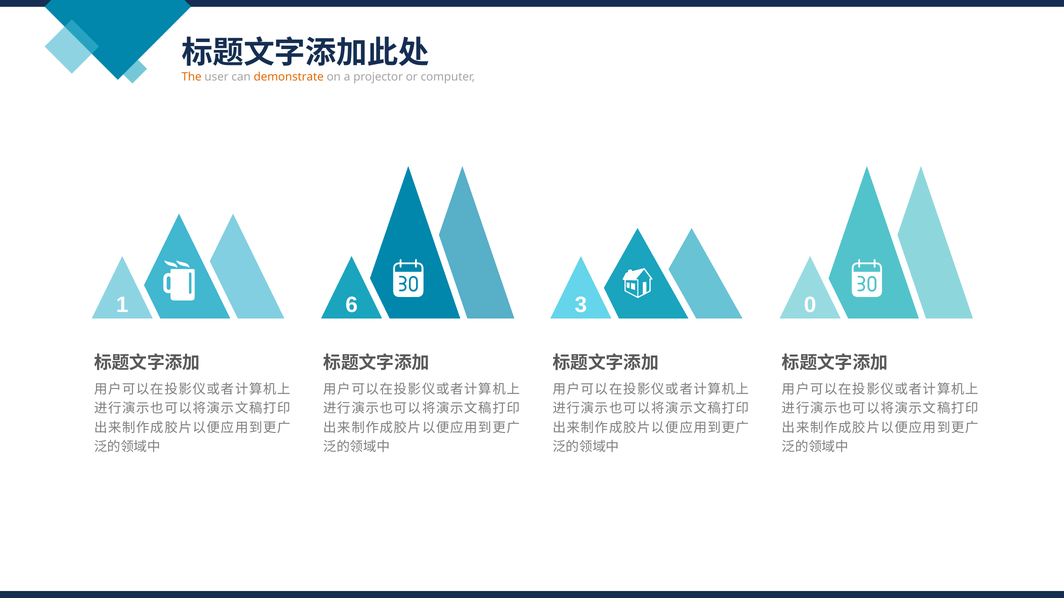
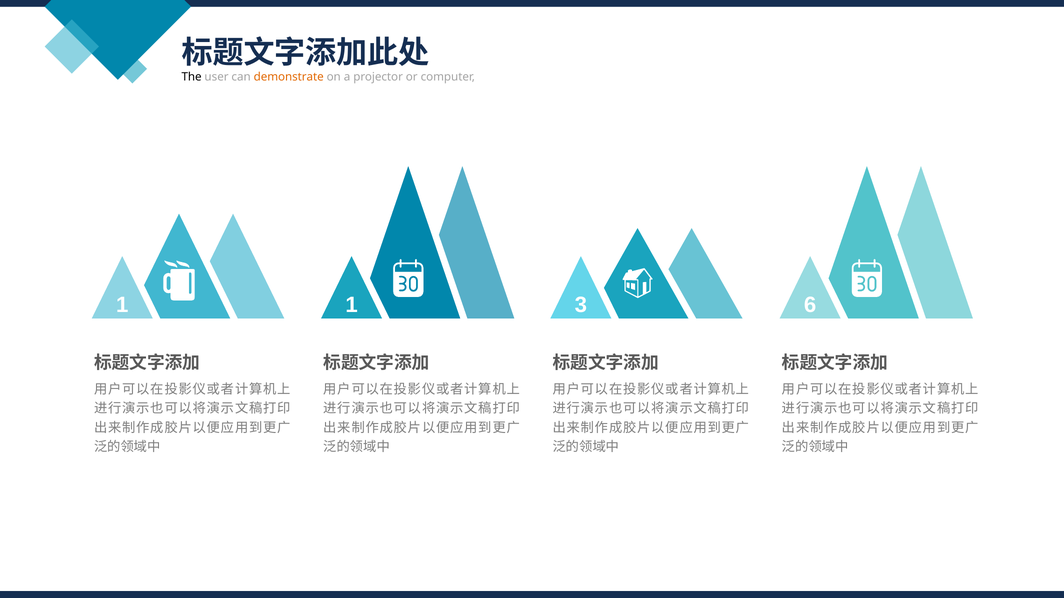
The colour: orange -> black (192, 77)
1 6: 6 -> 1 (352, 305)
0: 0 -> 6 (810, 305)
